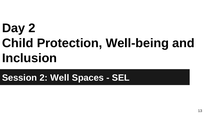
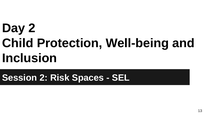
Well: Well -> Risk (60, 78)
